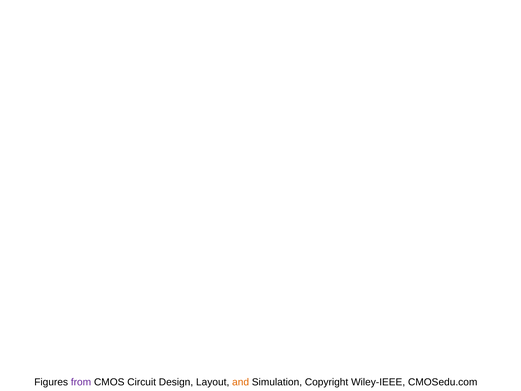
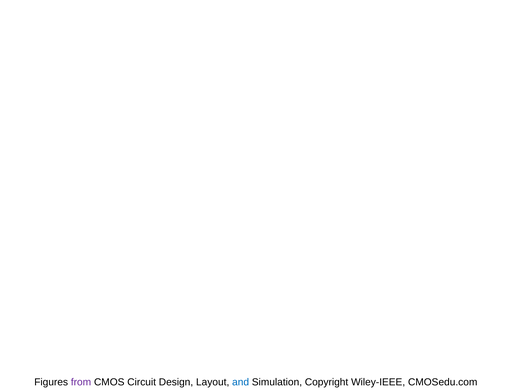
and colour: orange -> blue (241, 382)
